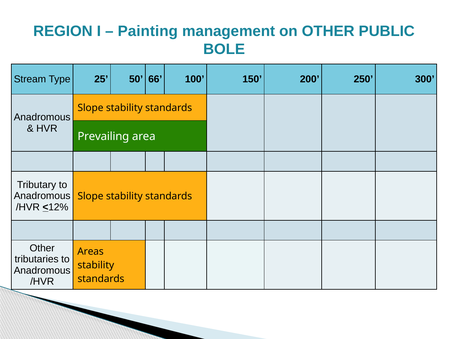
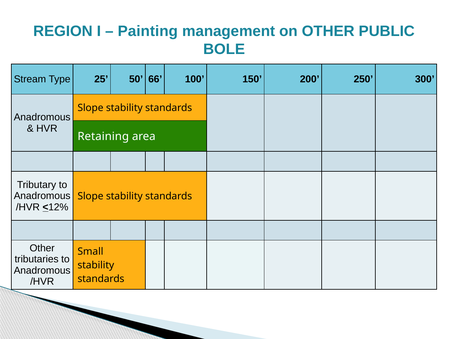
Prevailing: Prevailing -> Retaining (103, 137)
Areas: Areas -> Small (90, 252)
